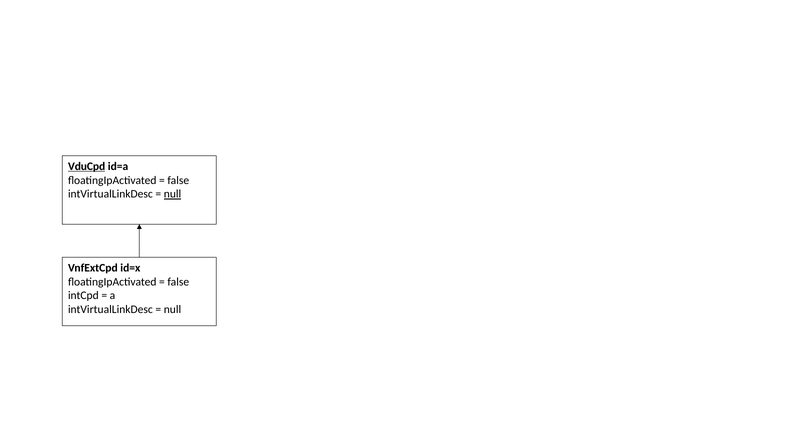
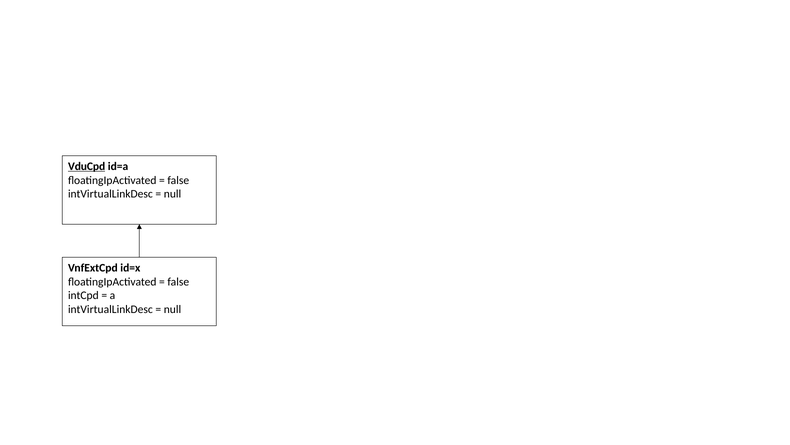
null underline: present -> none (173, 194)
